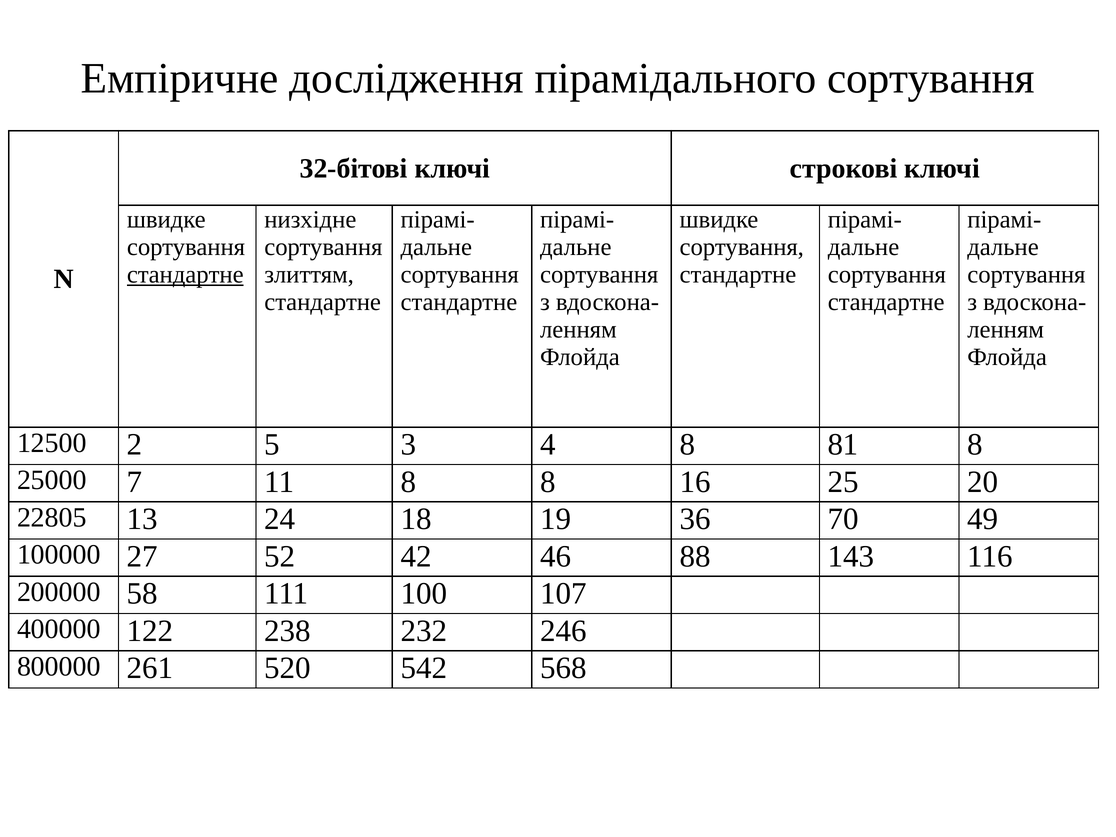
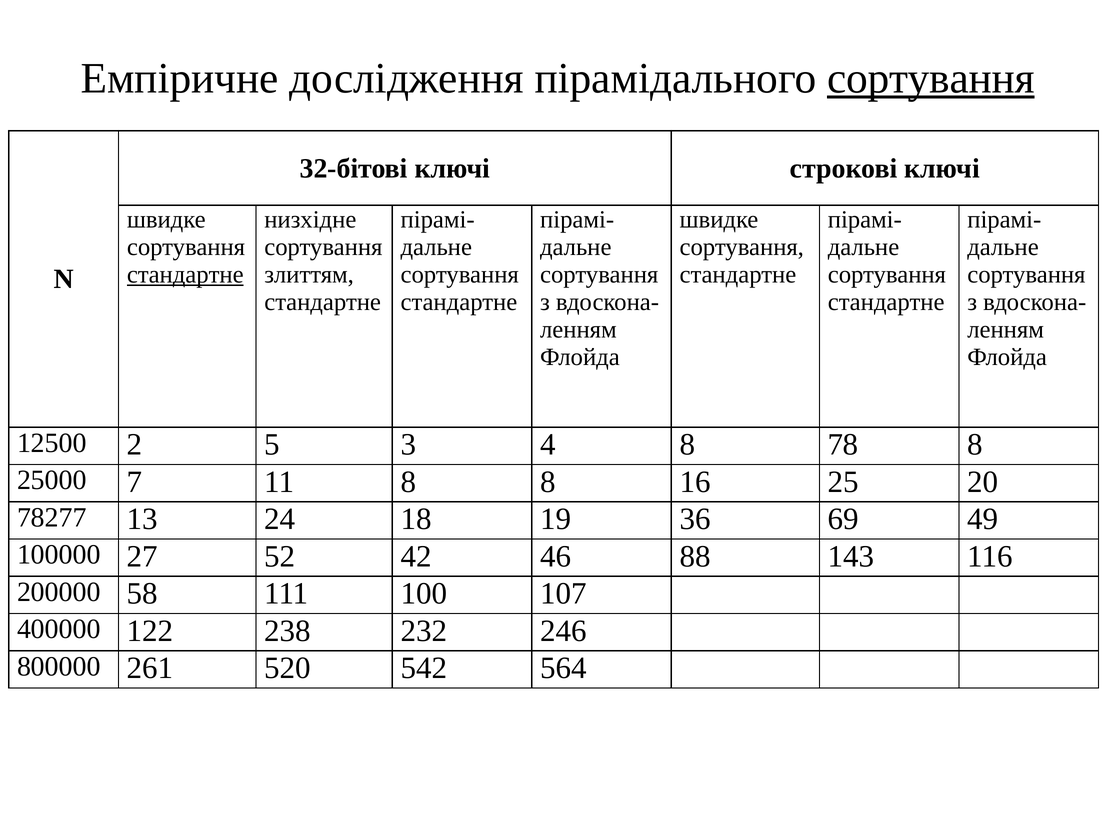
сортування underline: none -> present (931, 78)
81: 81 -> 78 (843, 445)
22805: 22805 -> 78277 (52, 517)
70: 70 -> 69 (843, 519)
568: 568 -> 564 (563, 668)
